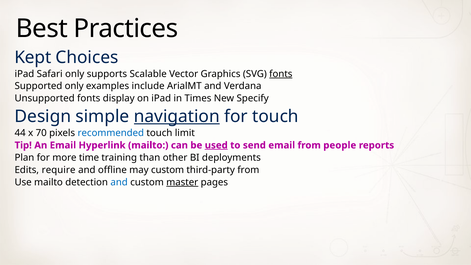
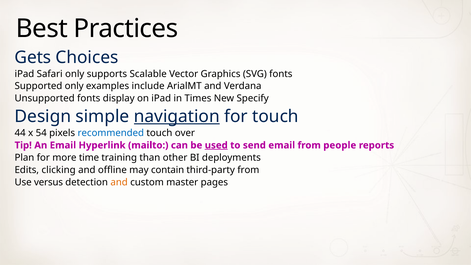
Kept: Kept -> Gets (33, 57)
fonts underline: present -> none (281, 74)
70: 70 -> 54 (41, 133)
limit: limit -> over (185, 133)
require: require -> clicking (59, 170)
may custom: custom -> contain (168, 170)
Use mailto: mailto -> versus (49, 182)
and colour: blue -> orange (119, 182)
master underline: present -> none (182, 182)
